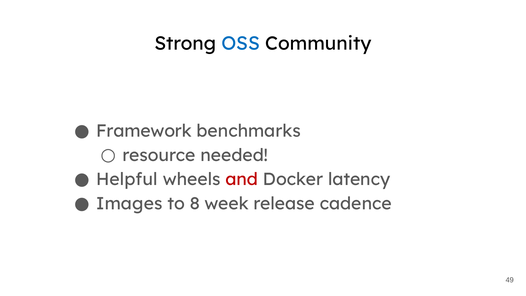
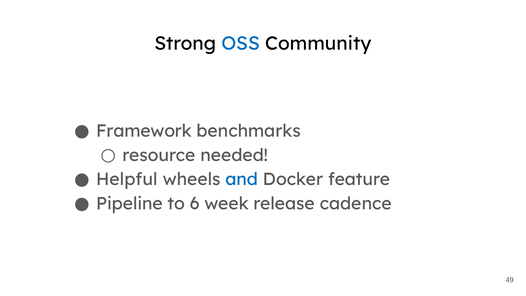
and colour: red -> blue (242, 179)
latency: latency -> feature (359, 179)
Images: Images -> Pipeline (129, 204)
8: 8 -> 6 (195, 204)
